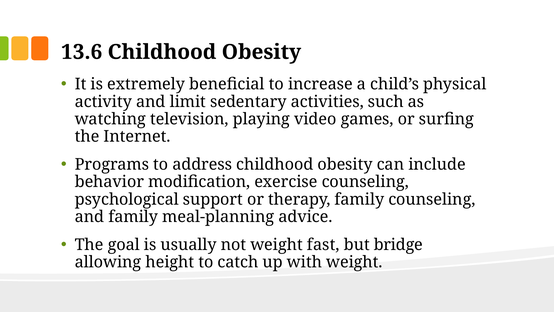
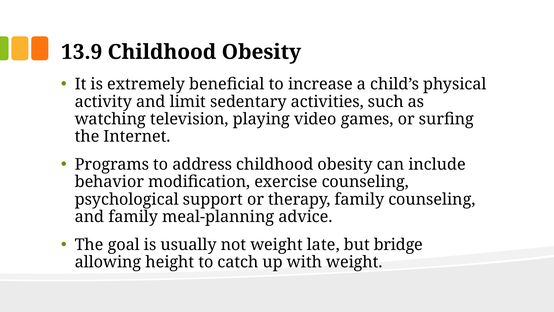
13.6: 13.6 -> 13.9 (82, 52)
fast: fast -> late (323, 245)
